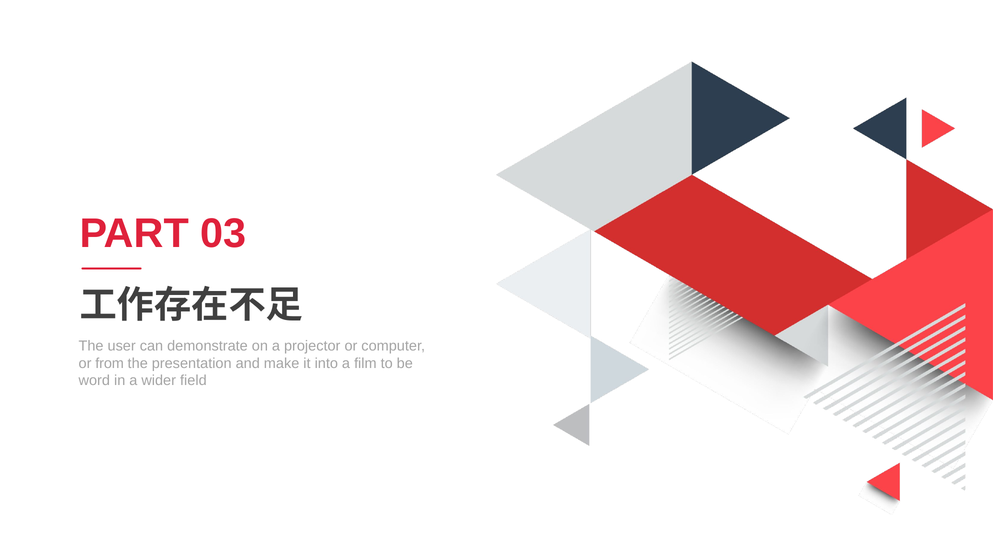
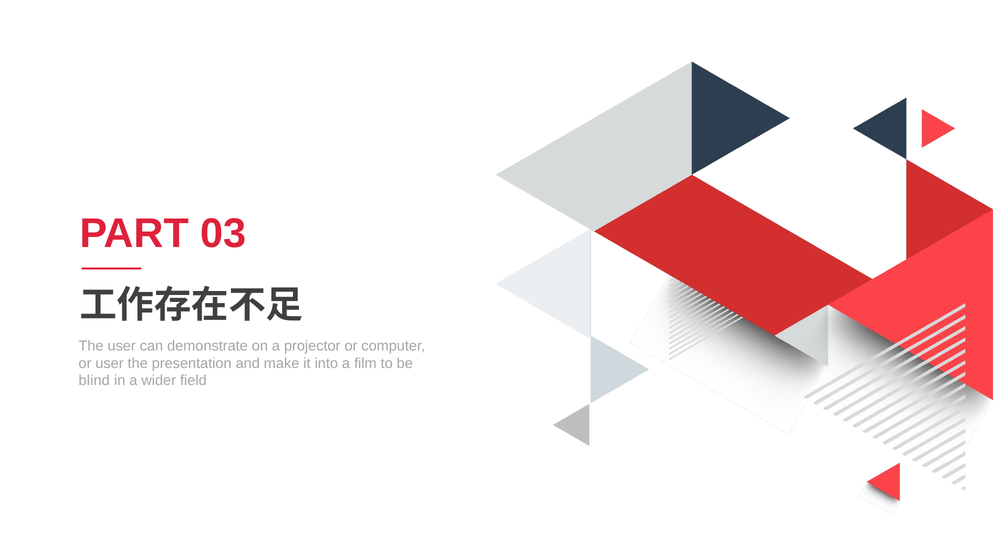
or from: from -> user (110, 363)
word: word -> blind (94, 380)
